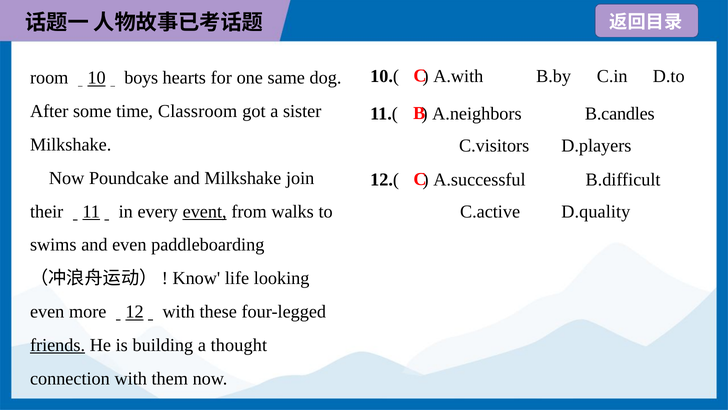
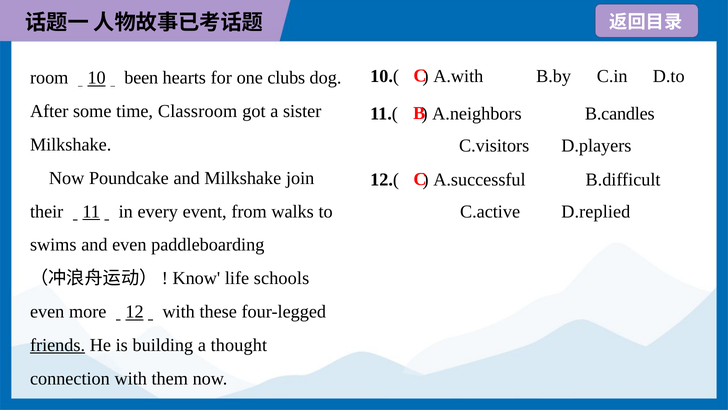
boys: boys -> been (141, 78)
same: same -> clubs (286, 78)
event underline: present -> none (205, 211)
D.quality: D.quality -> D.replied (596, 212)
looking: looking -> schools (282, 278)
